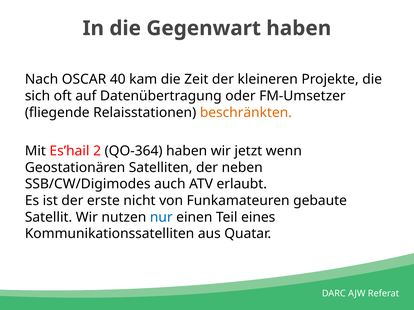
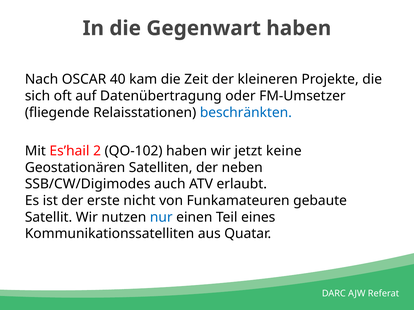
beschränkten colour: orange -> blue (246, 113)
QO-364: QO-364 -> QO-102 (134, 151)
wenn: wenn -> keine (284, 151)
